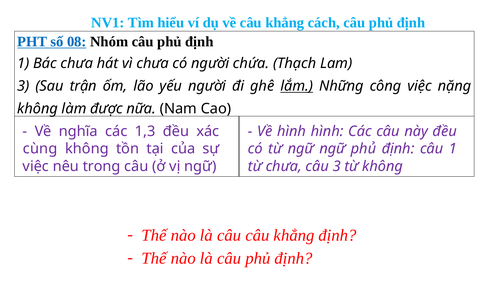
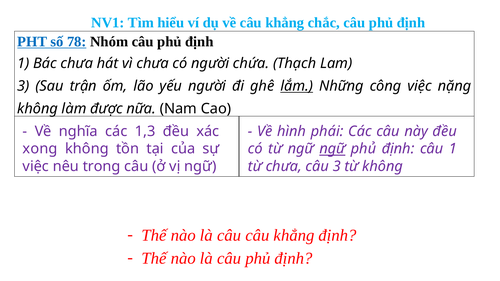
cách: cách -> chắc (324, 23)
08: 08 -> 78 (77, 42)
hình hình: hình -> phái (327, 131)
cùng: cùng -> xong (40, 149)
ngữ underline: none -> present (332, 149)
